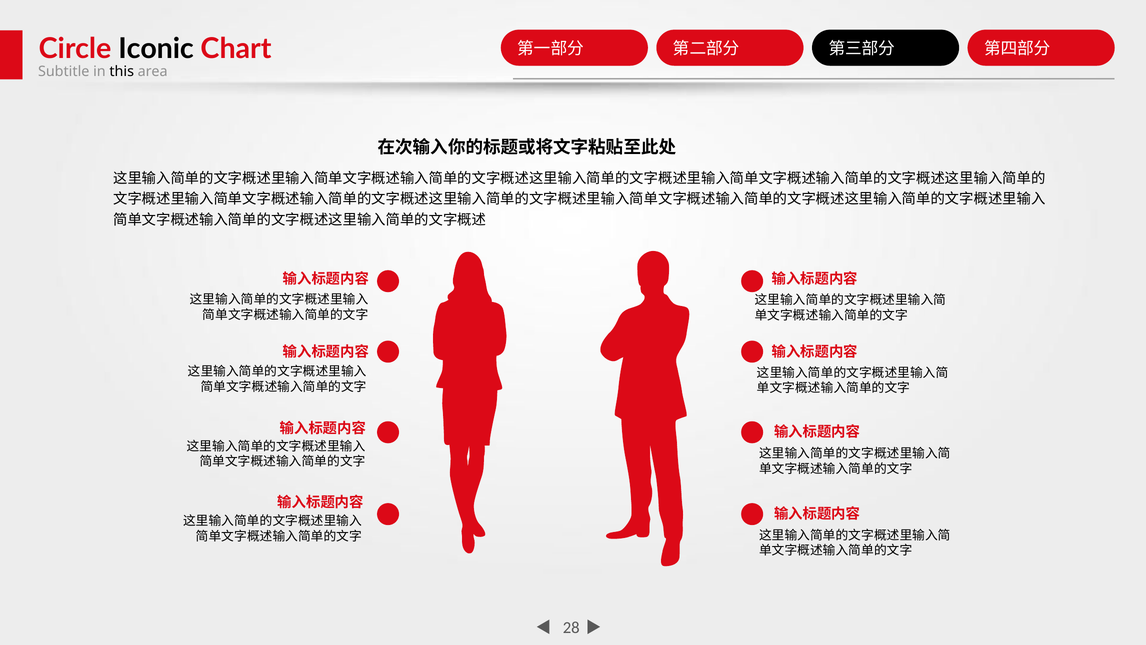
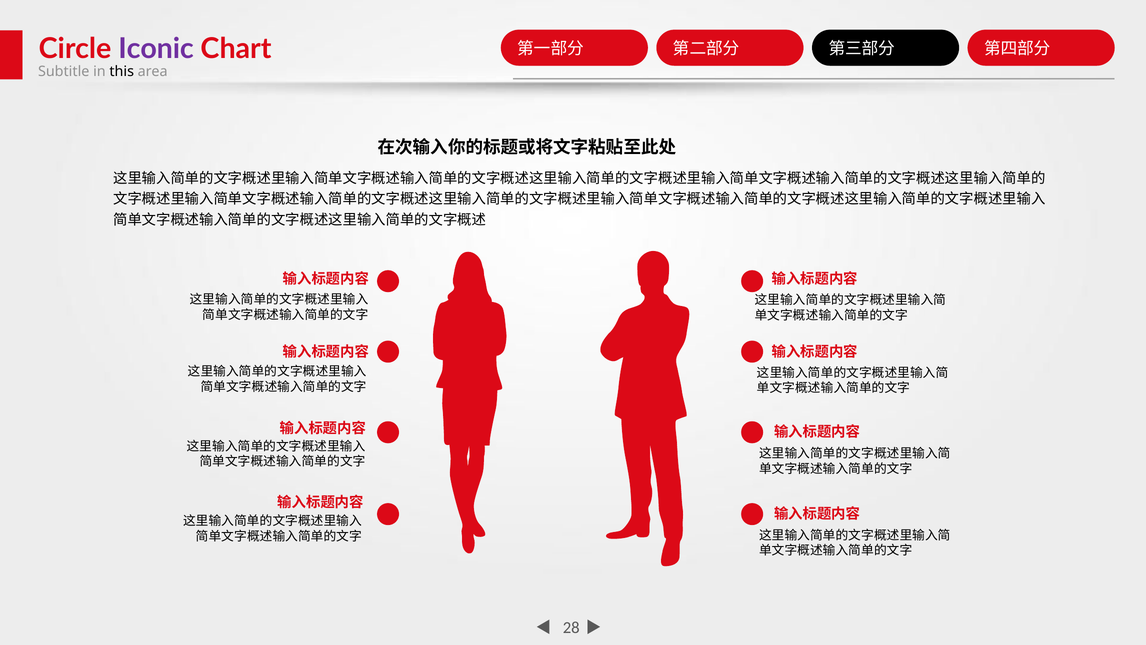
Iconic colour: black -> purple (156, 49)
